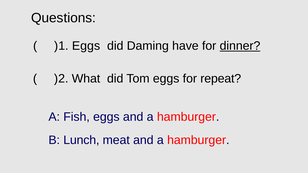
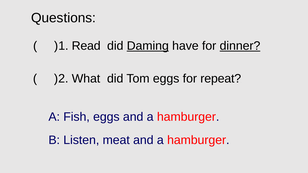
Eggs: Eggs -> Read (86, 46)
Daming underline: none -> present (148, 46)
Lunch: Lunch -> Listen (81, 140)
